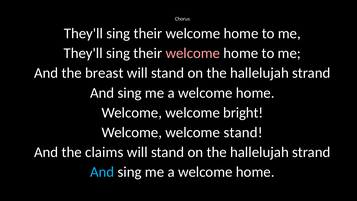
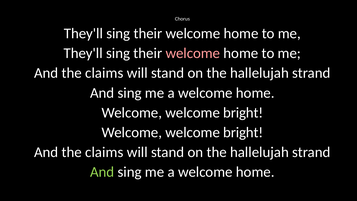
breast: breast -> claims (104, 73)
stand: stand -> bright (243, 132)
And colour: light blue -> light green (102, 172)
